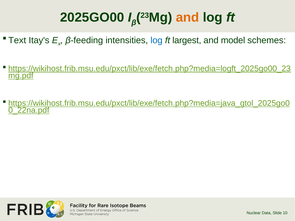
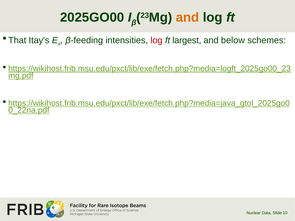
Text: Text -> That (17, 40)
log colour: blue -> red (156, 40)
model: model -> below (233, 40)
